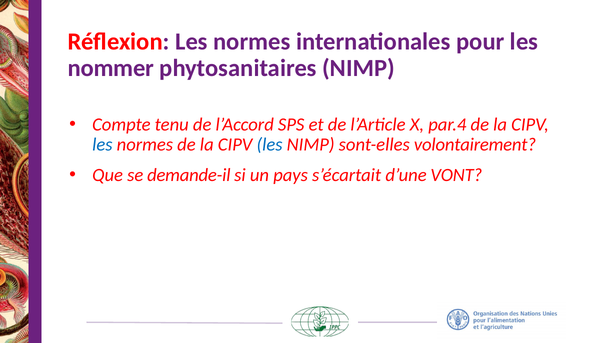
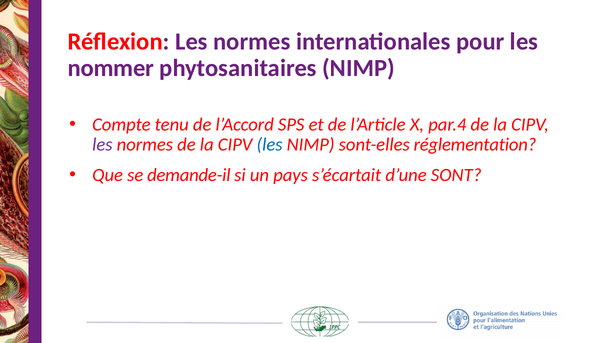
les colour: blue -> purple (102, 145)
volontairement: volontairement -> réglementation (475, 145)
VONT: VONT -> SONT (456, 175)
